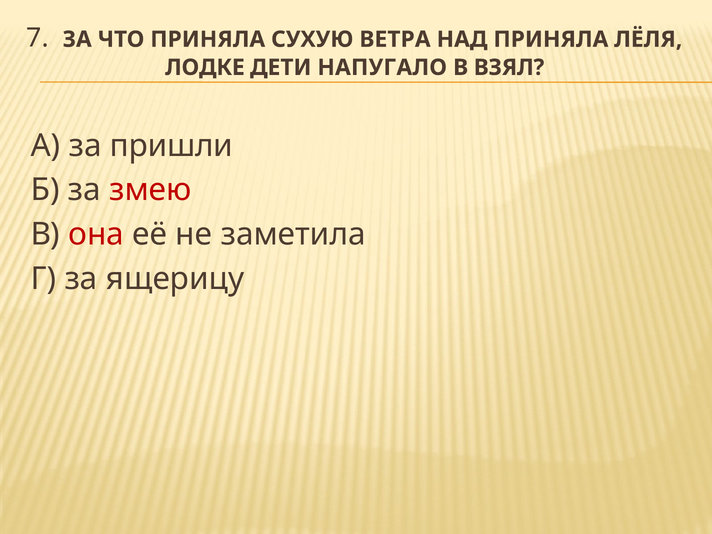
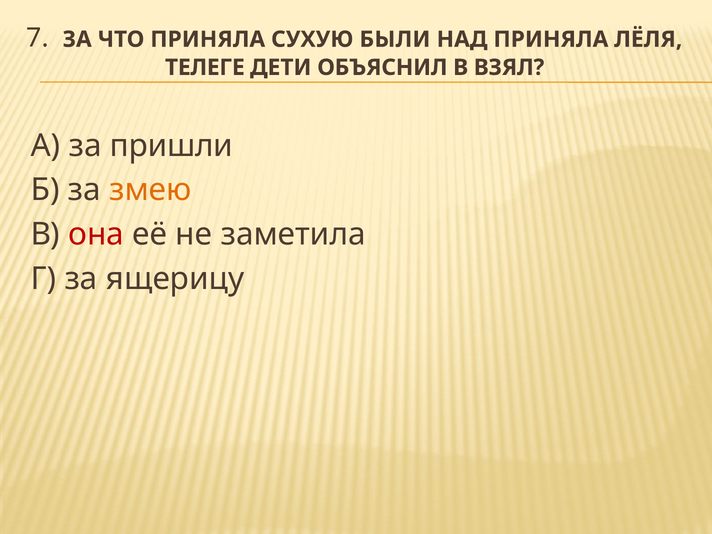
ВЕТРА: ВЕТРА -> БЫЛИ (395, 39)
ЛОДКЕ: ЛОДКЕ -> ТЕЛЕГЕ (205, 67)
НАПУГАЛО: НАПУГАЛО -> ОБЪЯСНИЛ (382, 67)
змею colour: red -> orange (150, 190)
